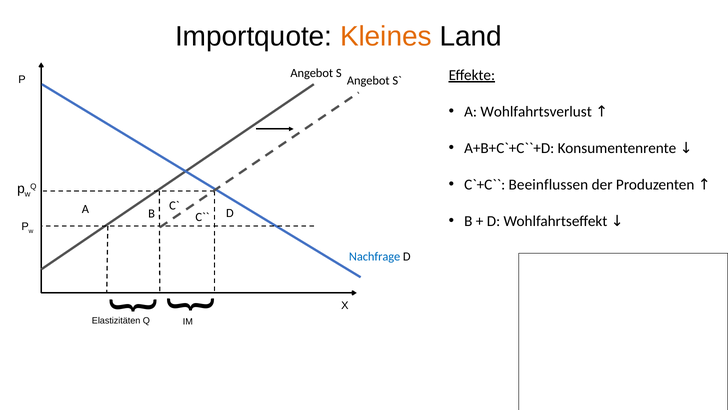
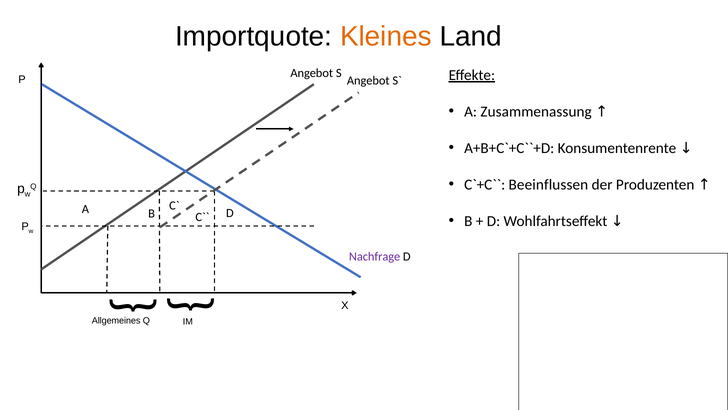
Wohlfahrtsverlust: Wohlfahrtsverlust -> Zusammenassung (536, 112)
Nachfrage colour: blue -> purple (375, 256)
Elastizitäten: Elastizitäten -> Allgemeines (116, 320)
